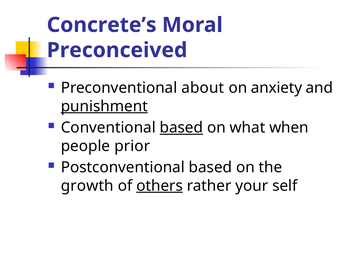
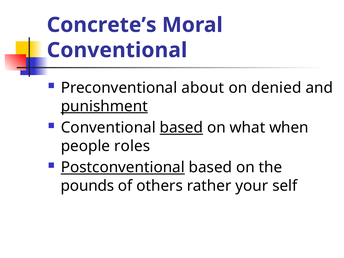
Preconceived: Preconceived -> Conventional (117, 50)
anxiety: anxiety -> denied (276, 88)
prior: prior -> roles (132, 146)
Postconventional underline: none -> present (123, 167)
growth: growth -> pounds (87, 186)
others underline: present -> none (160, 186)
